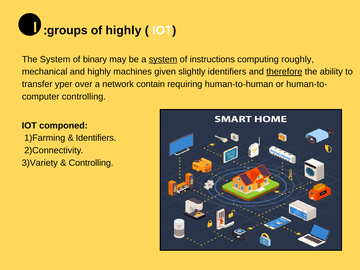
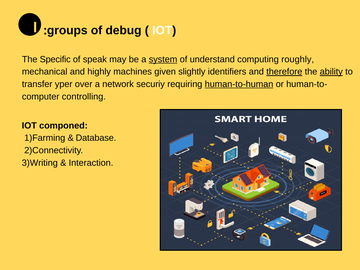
of highly: highly -> debug (124, 31)
The System: System -> Specific (55, 59)
binary: binary -> speak (95, 59)
instructions: instructions -> understand (212, 59)
ability underline: none -> present (331, 72)
contain: contain -> securiy (151, 84)
human-to-human underline: none -> present (239, 84)
Identifiers: Identifiers -> Database (96, 138)
3)Variety: 3)Variety -> 3)Writing (40, 163)
Controlling: Controlling -> Interaction (91, 163)
